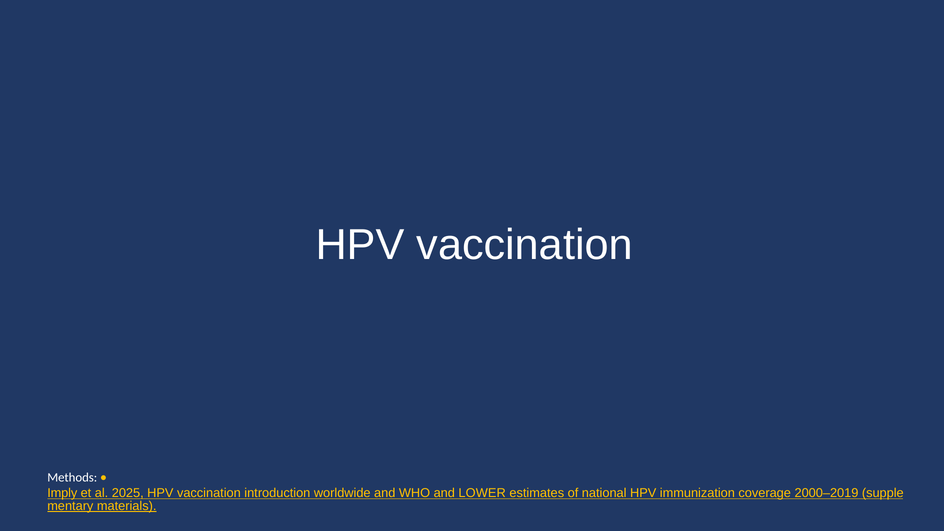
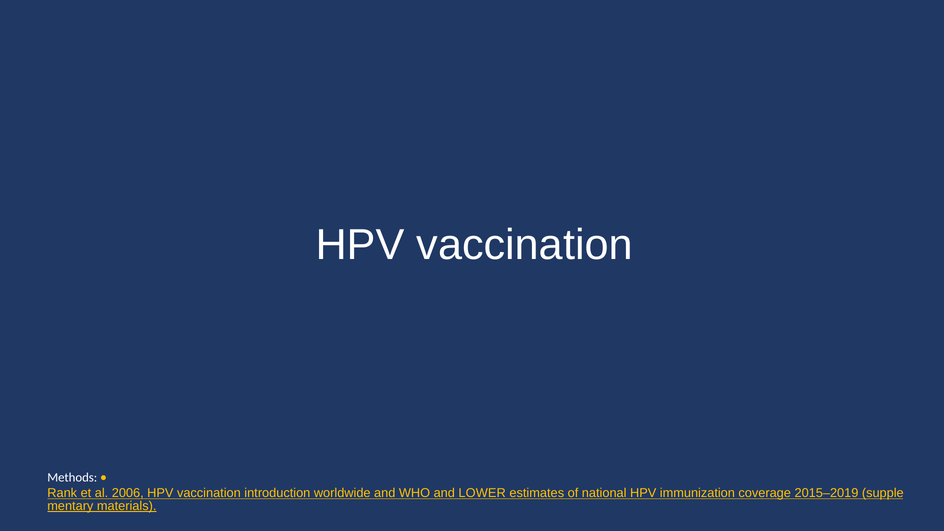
Imply: Imply -> Rank (62, 493)
2025: 2025 -> 2006 (128, 493)
2000–2019: 2000–2019 -> 2015–2019 (826, 493)
